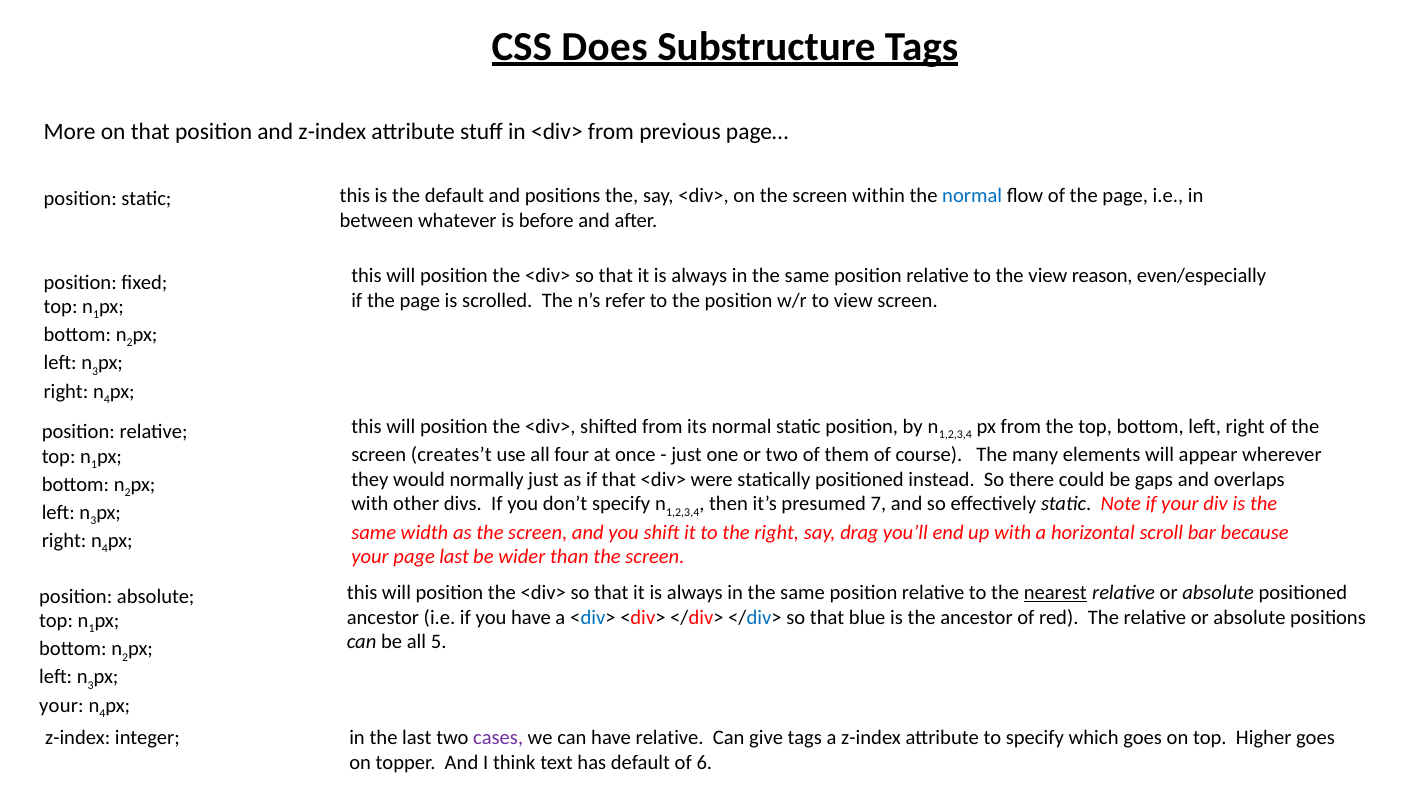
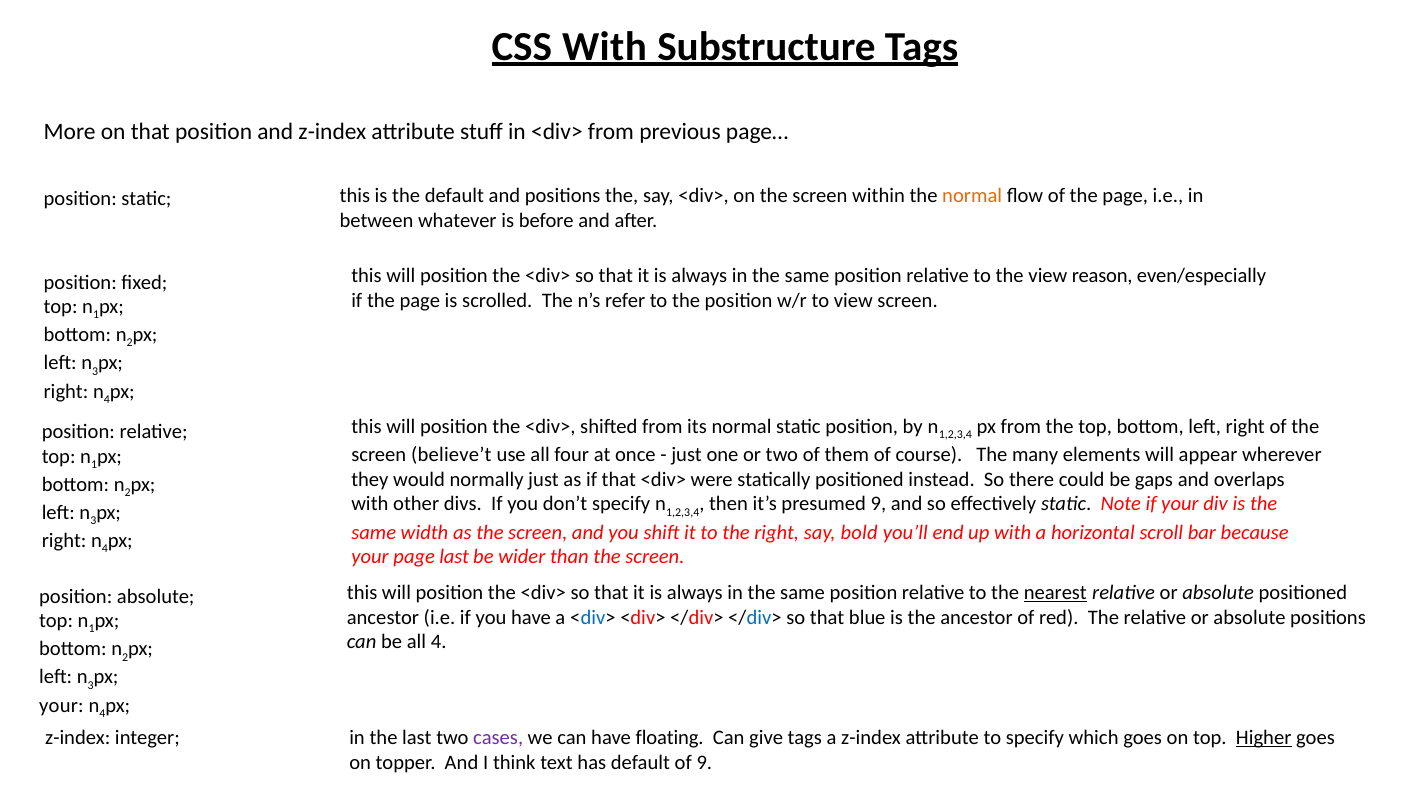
CSS Does: Does -> With (604, 47)
normal colour: blue -> orange (972, 195)
creates’t: creates’t -> believe’t (451, 455)
presumed 7: 7 -> 9 (878, 504)
drag: drag -> bold (859, 532)
all 5: 5 -> 4 (439, 642)
have relative: relative -> floating (670, 737)
Higher underline: none -> present (1264, 737)
of 6: 6 -> 9 (704, 762)
